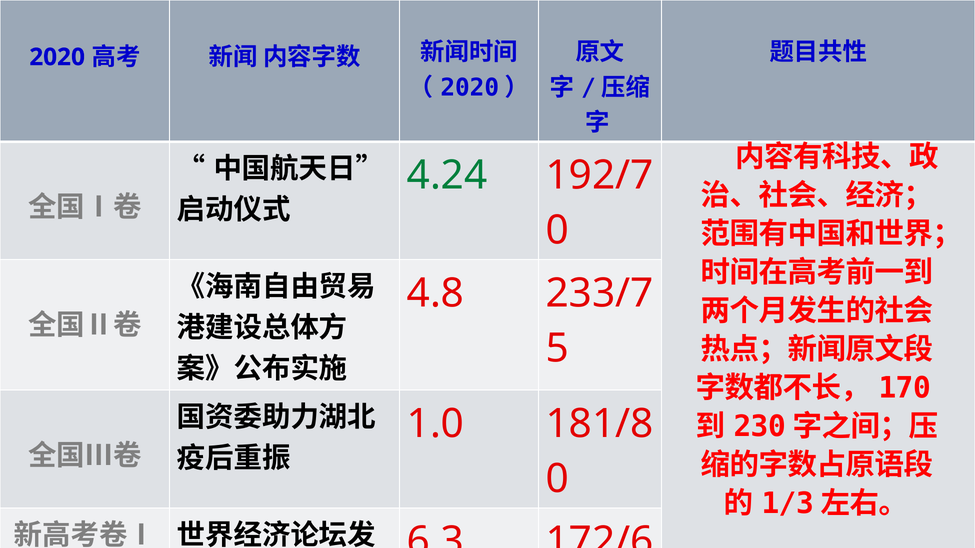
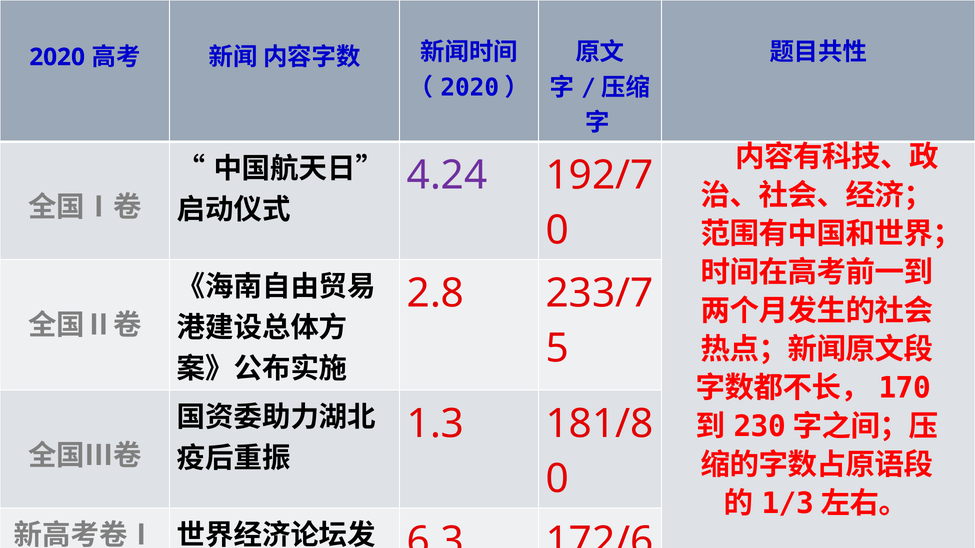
4.24 colour: green -> purple (447, 175)
4.8: 4.8 -> 2.8 (436, 293)
1.0: 1.0 -> 1.3 (436, 424)
